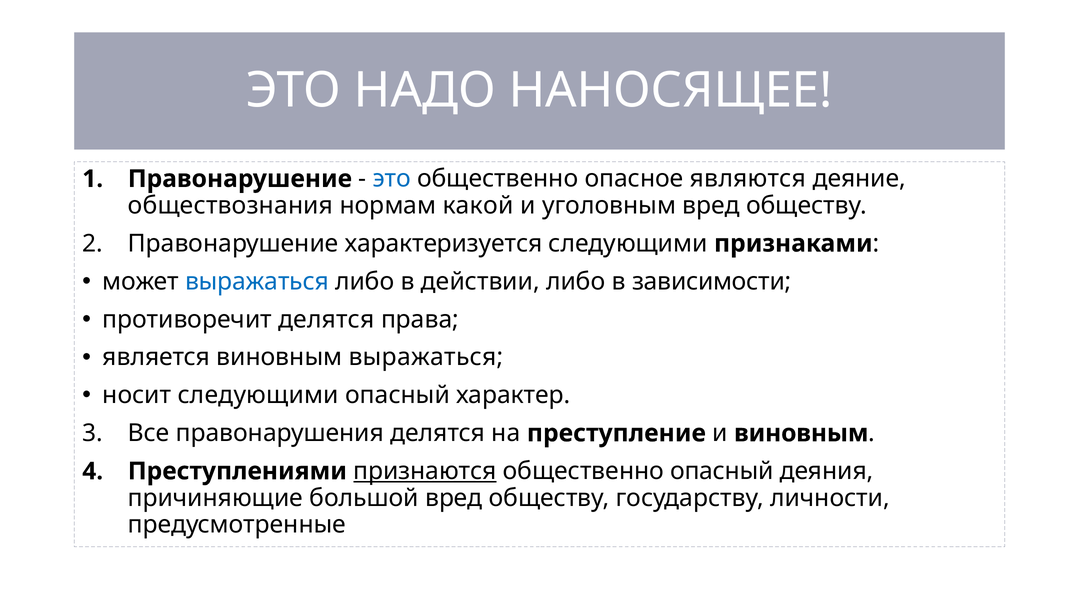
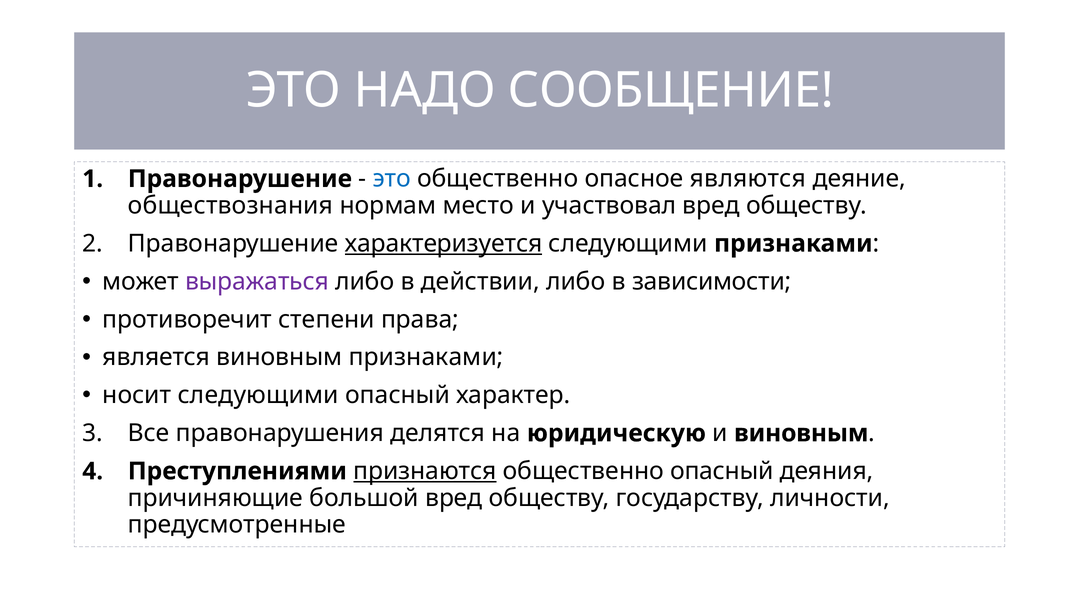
НАНОСЯЩЕЕ: НАНОСЯЩЕЕ -> СООБЩЕНИЕ (671, 91)
какой: какой -> место (478, 205)
уголовным: уголовным -> участвовал (609, 205)
характеризуется underline: none -> present (444, 243)
выражаться colour: blue -> purple (257, 281)
противоречит делятся: делятся -> степени (326, 319)
виновным выражаться: выражаться -> признаками (426, 357)
преступление: преступление -> юридическую (616, 433)
